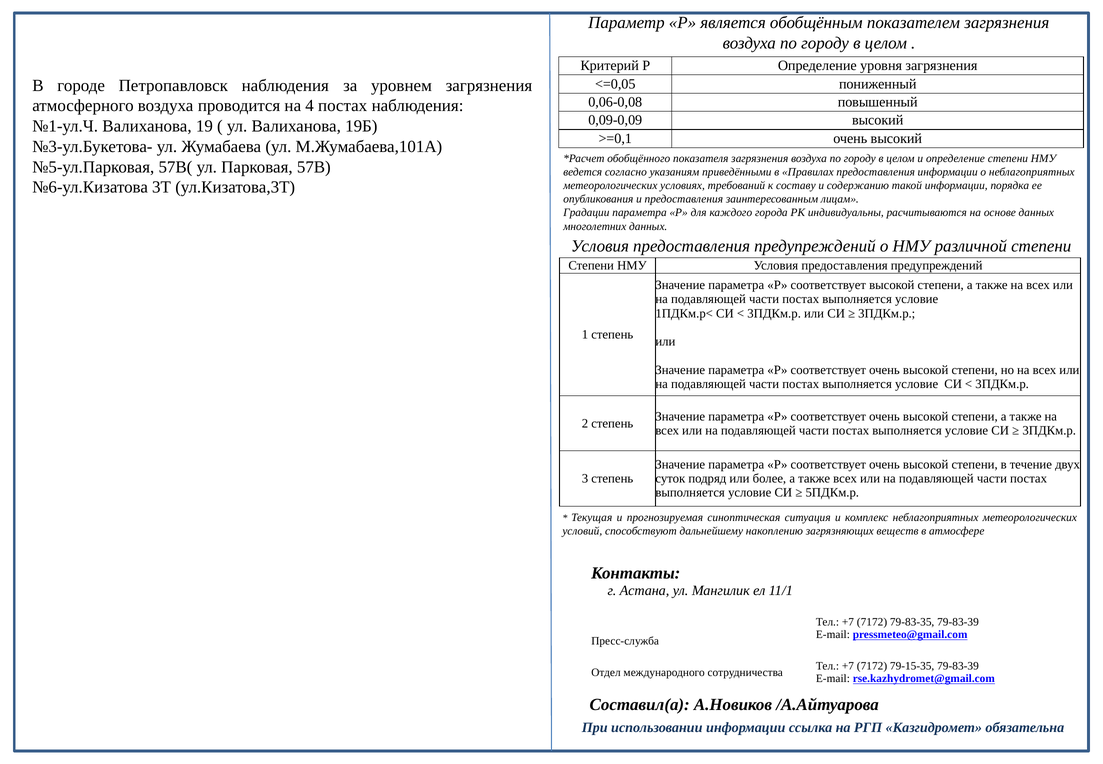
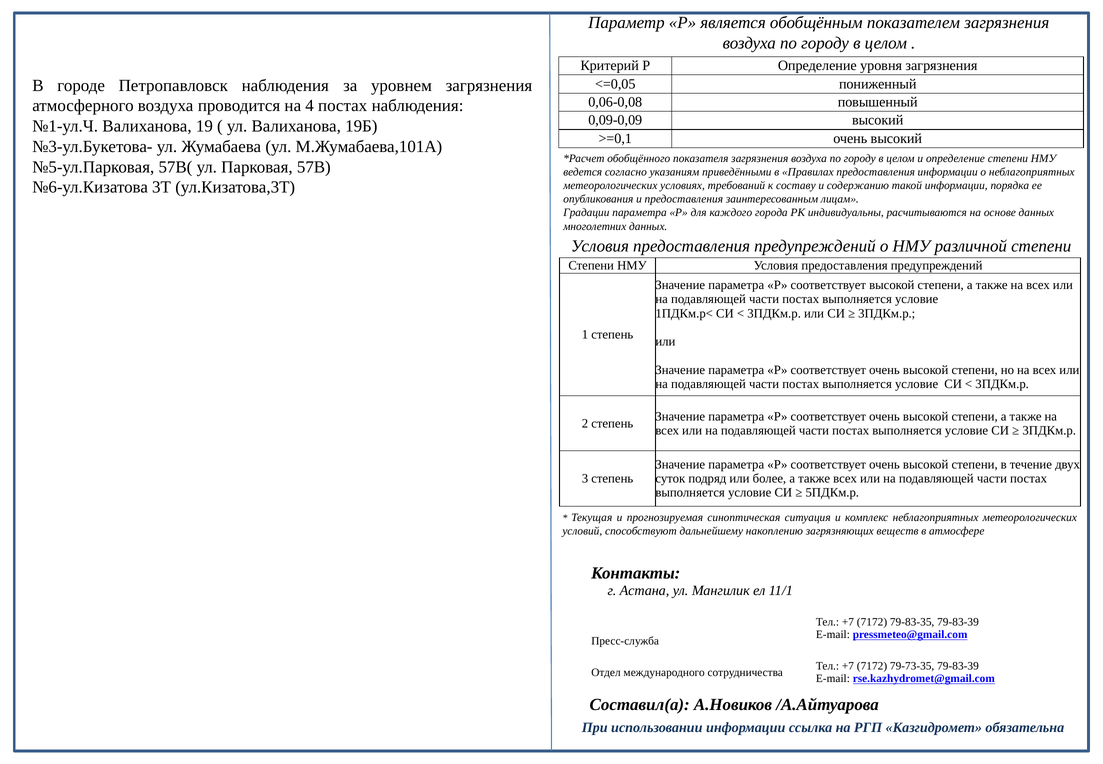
79-15-35: 79-15-35 -> 79-73-35 (912, 666)
